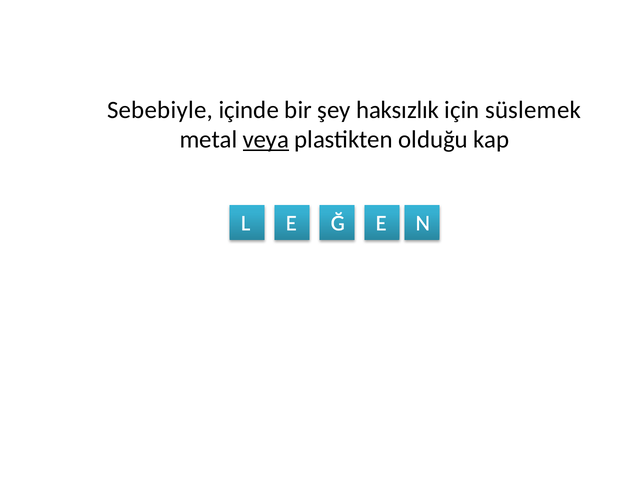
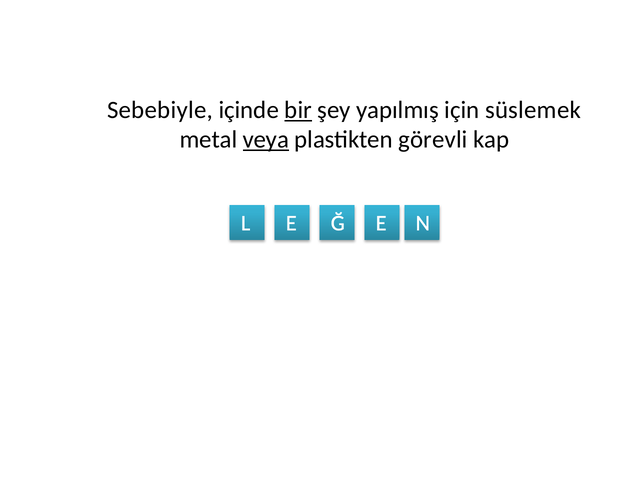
bir underline: none -> present (298, 110)
haksızlık: haksızlık -> yapılmış (398, 110)
olduğu: olduğu -> görevli (433, 139)
